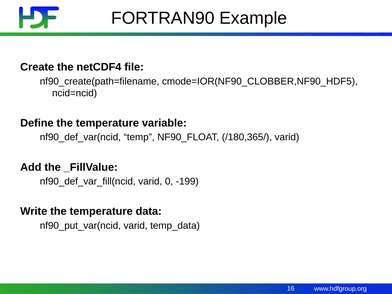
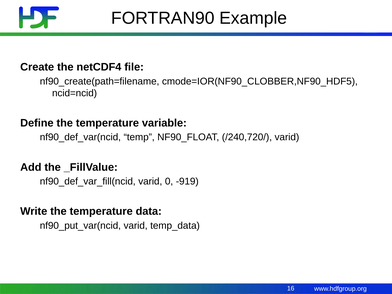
/180,365/: /180,365/ -> /240,720/ (247, 137)
-199: -199 -> -919 (187, 181)
